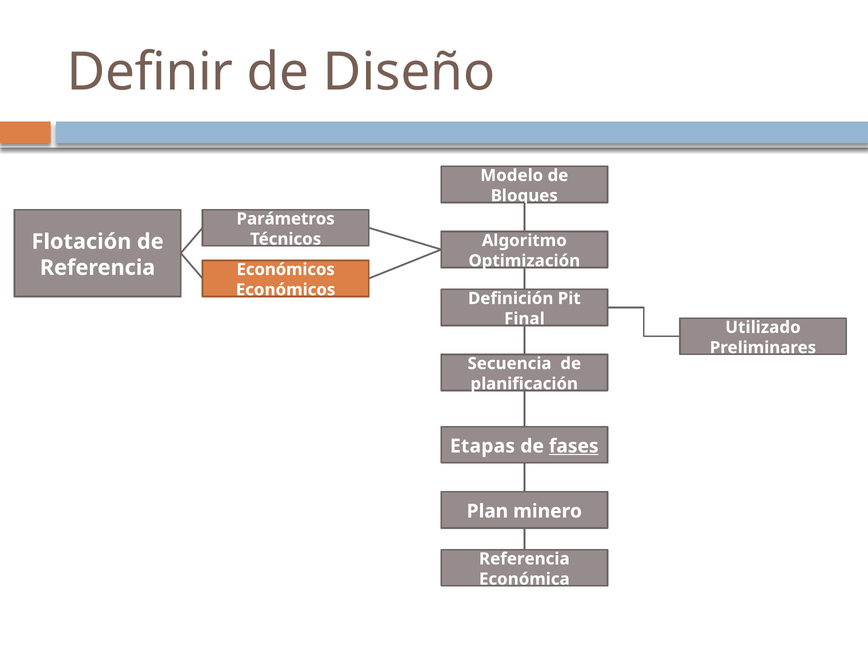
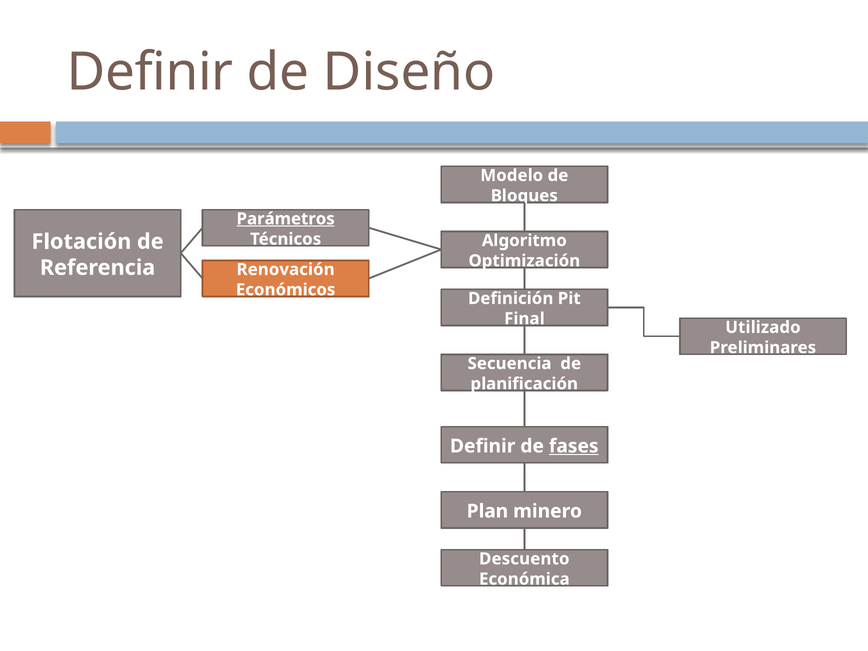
Parámetros underline: none -> present (286, 219)
Económicos: Económicos -> Renovación (286, 269)
Etapas: Etapas -> Definir (483, 446)
Referencia: Referencia -> Descuento (524, 559)
